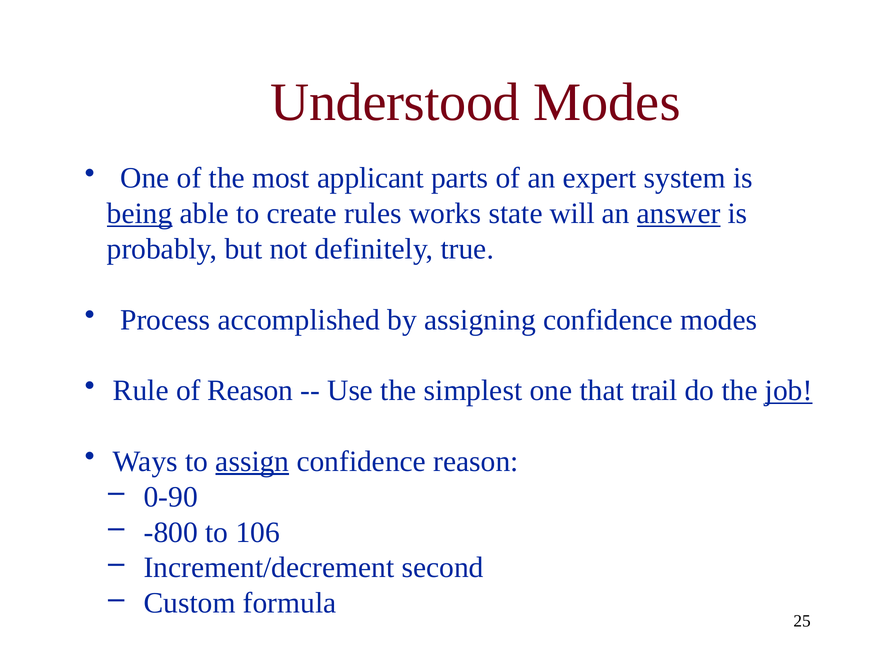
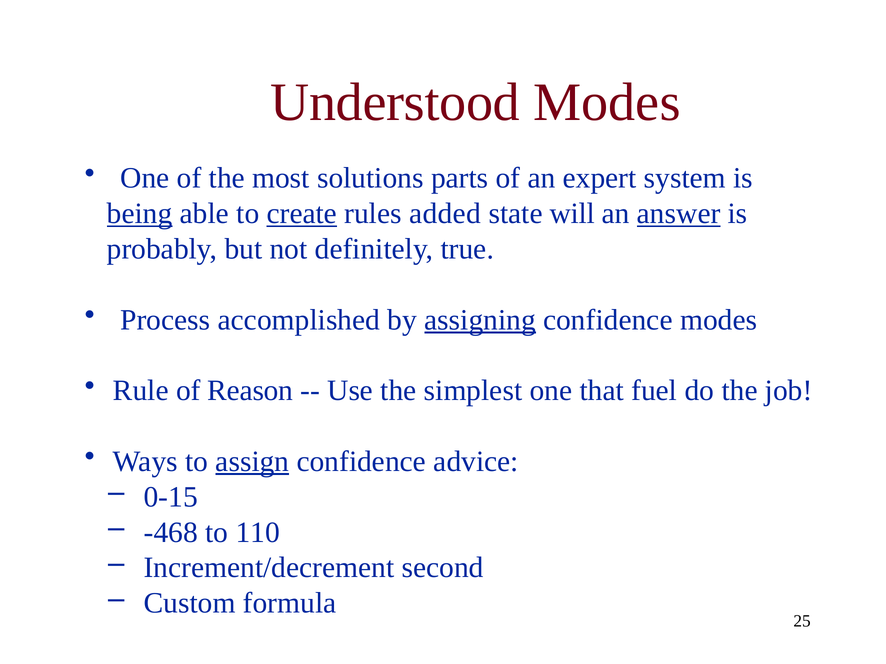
applicant: applicant -> solutions (370, 178)
create underline: none -> present (302, 214)
works: works -> added (445, 214)
assigning underline: none -> present (480, 320)
trail: trail -> fuel (654, 391)
job underline: present -> none (789, 391)
confidence reason: reason -> advice (476, 462)
0-90: 0-90 -> 0-15 (171, 497)
-800: -800 -> -468 (171, 533)
106: 106 -> 110 (258, 533)
